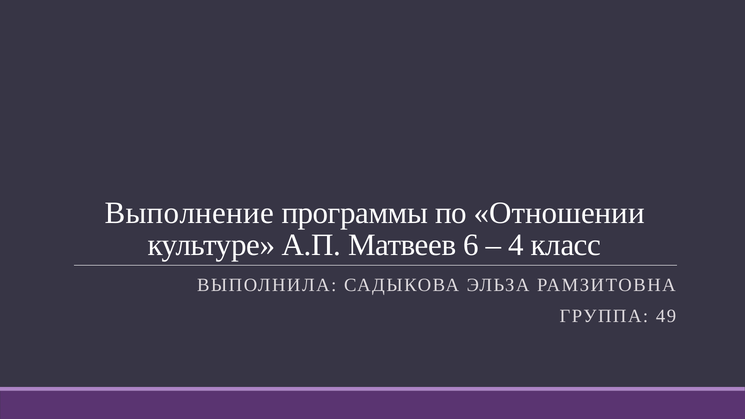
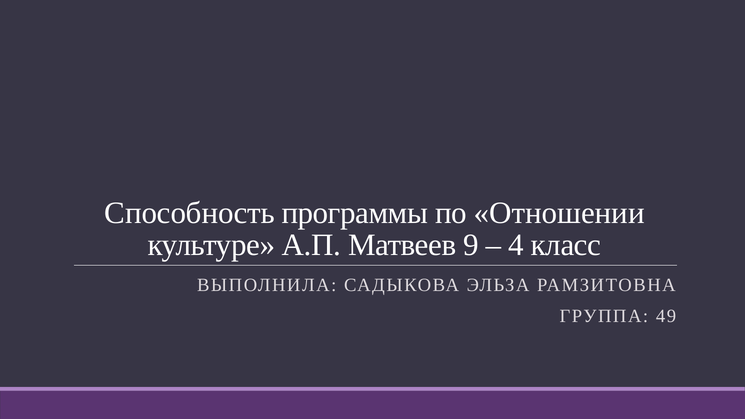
Выполнение: Выполнение -> Способность (190, 213)
6: 6 -> 9 (471, 245)
